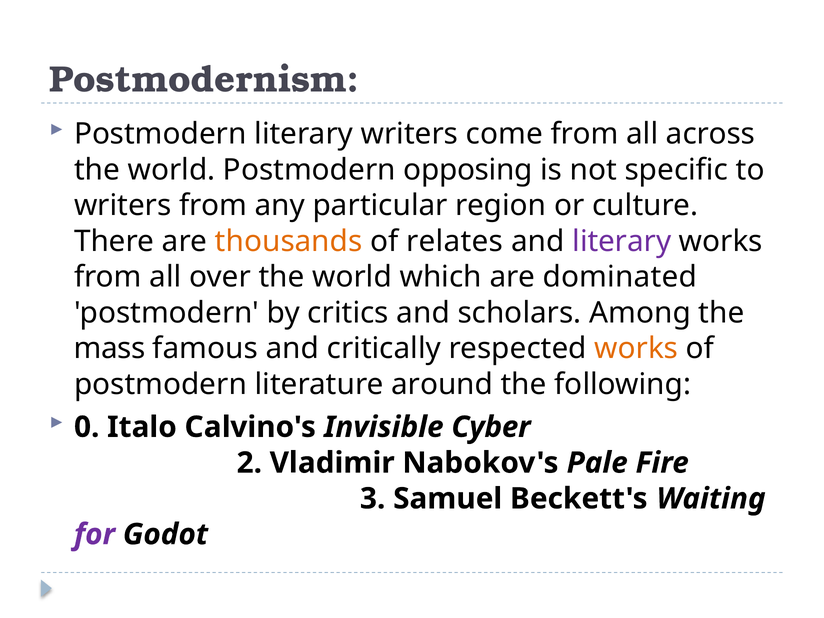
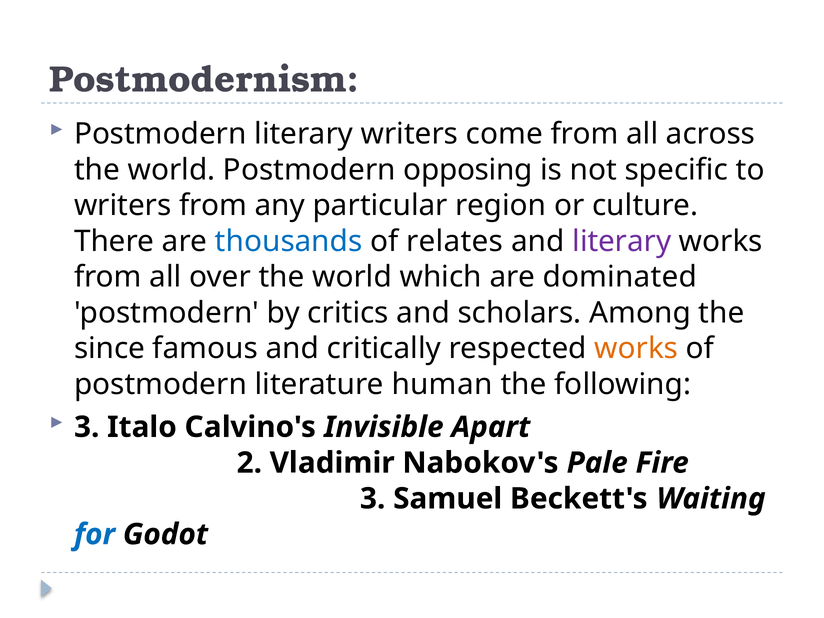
thousands colour: orange -> blue (289, 241)
mass: mass -> since (109, 349)
around: around -> human (442, 384)
0: 0 -> 3 (87, 427)
Cyber: Cyber -> Apart (491, 427)
for colour: purple -> blue (95, 534)
